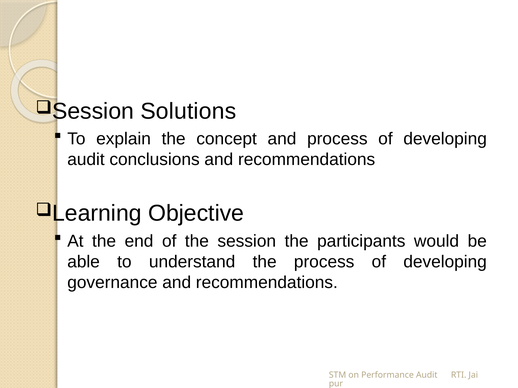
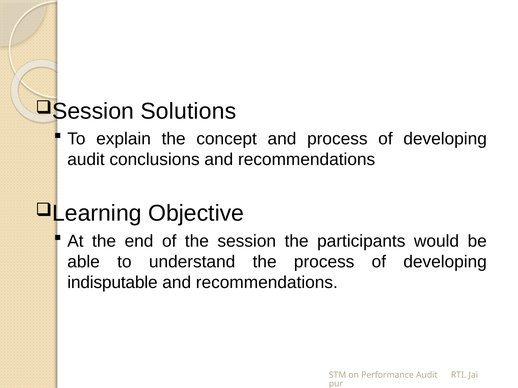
governance: governance -> indisputable (112, 283)
